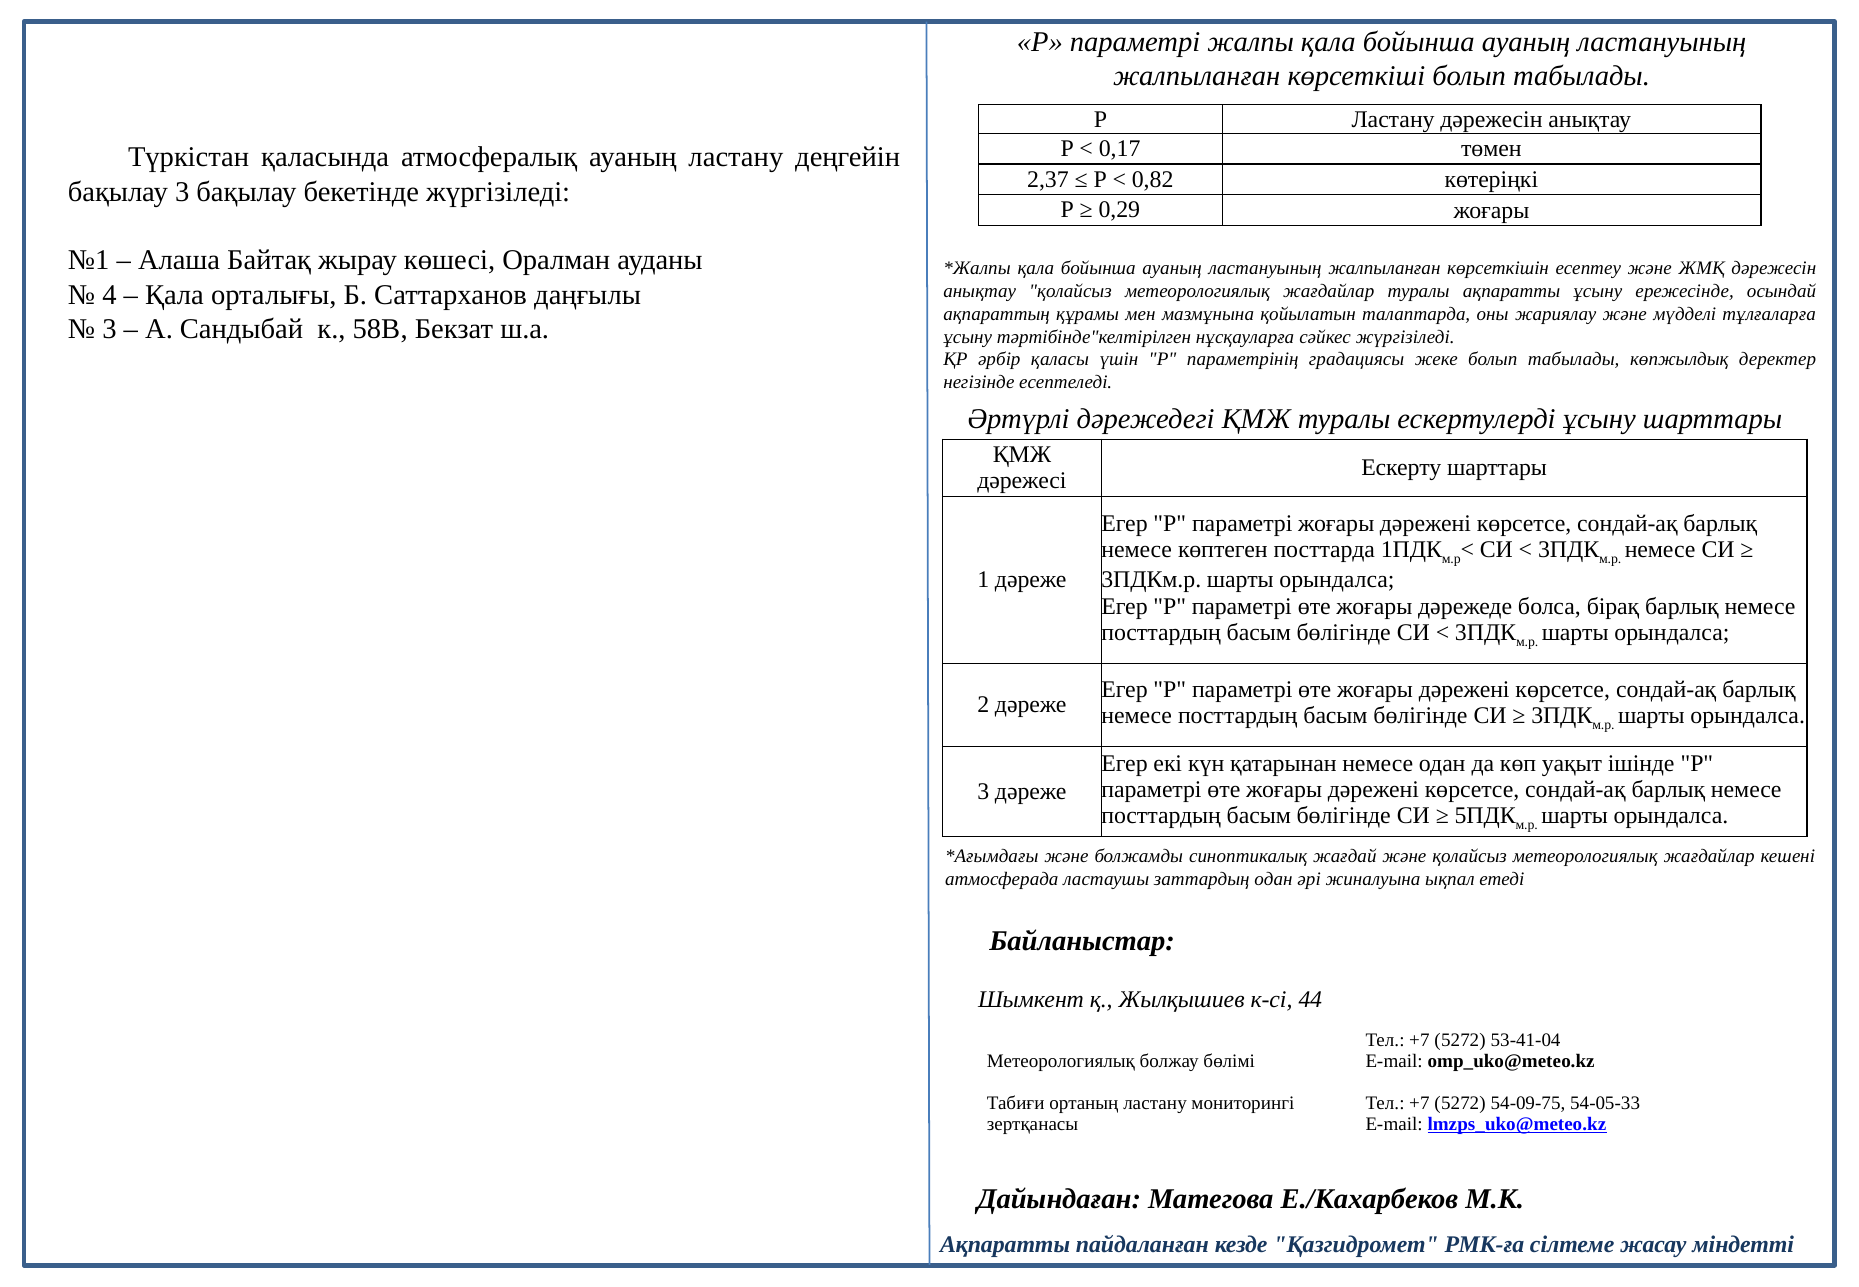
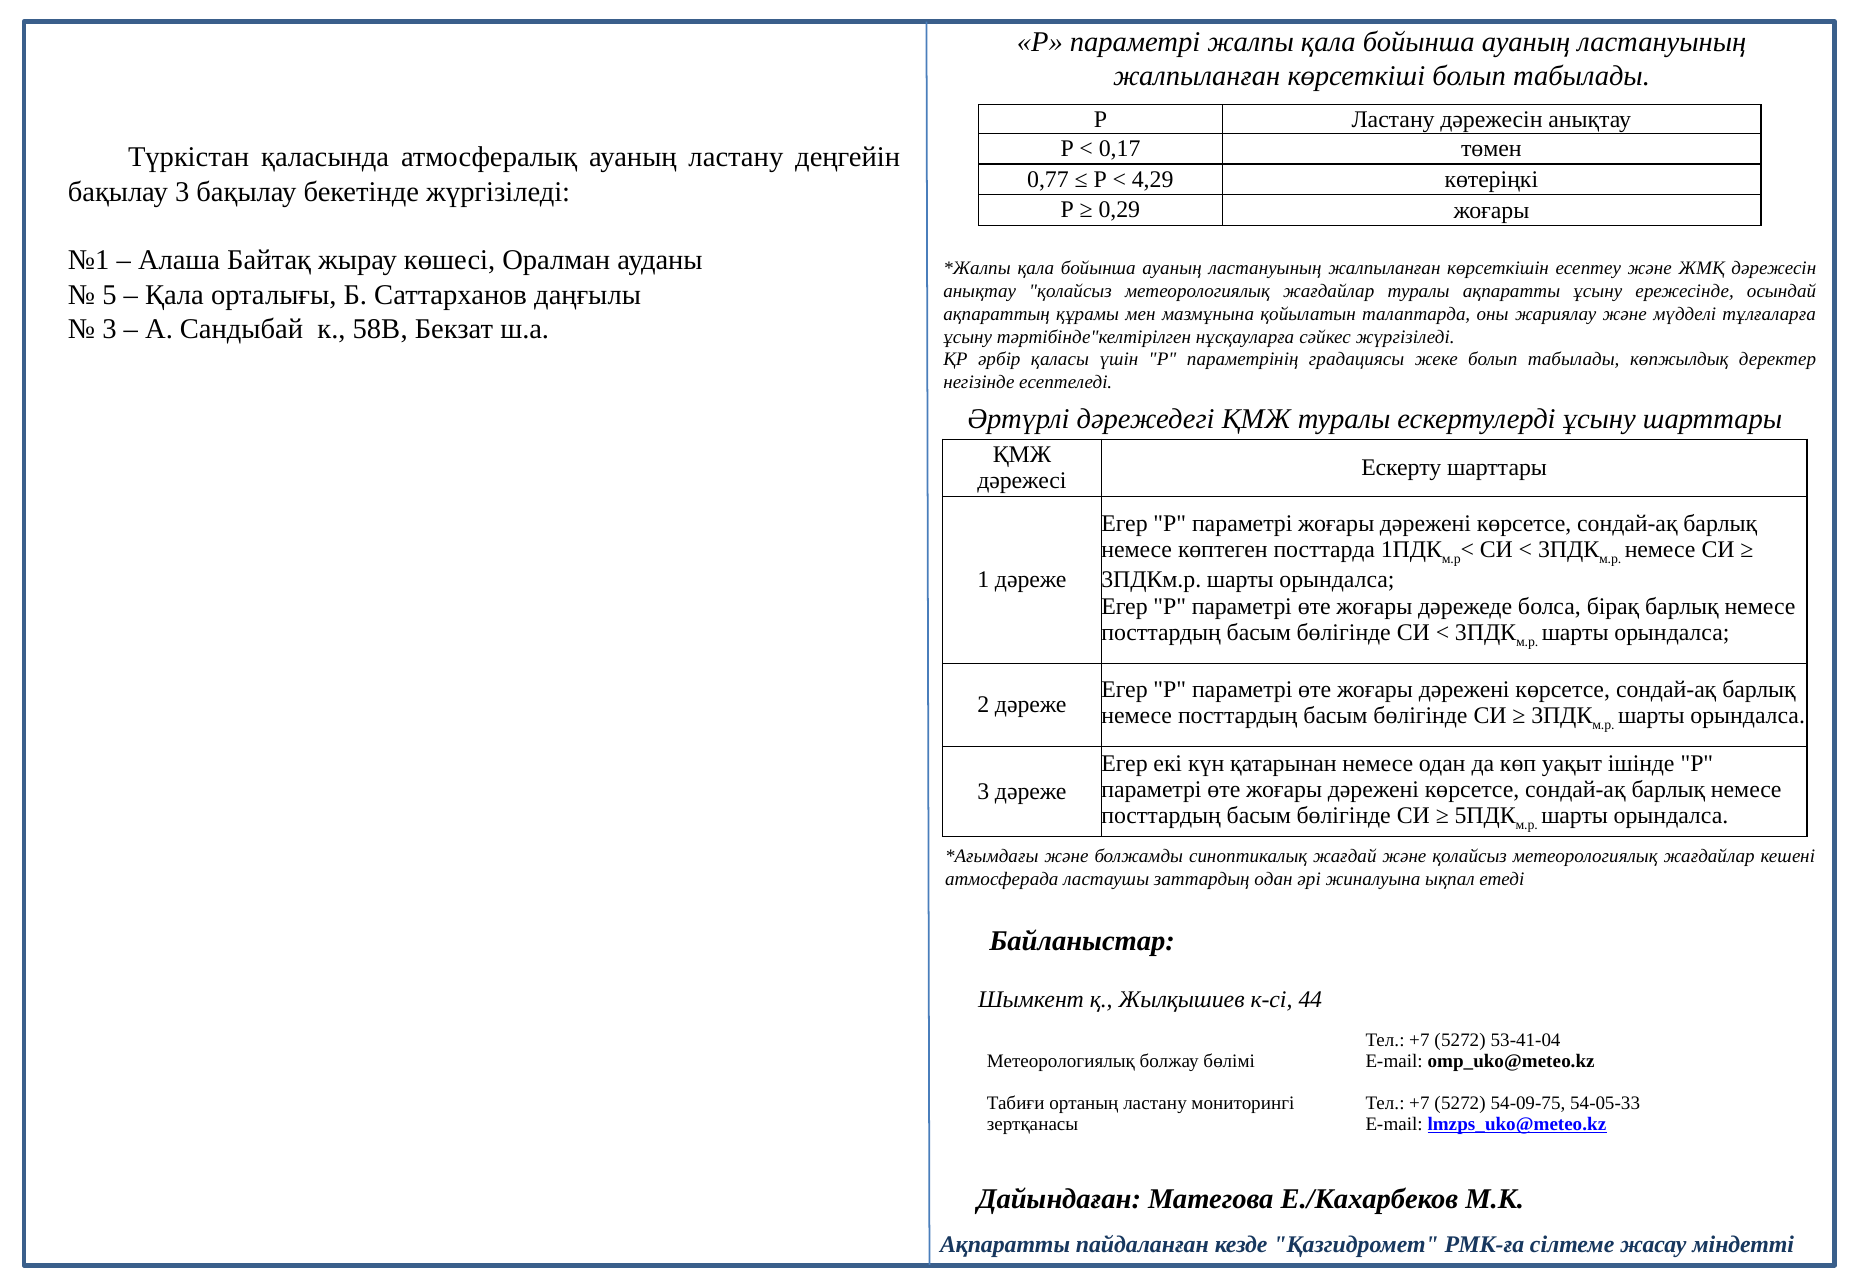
2,37: 2,37 -> 0,77 (1048, 179)
0,82: 0,82 -> 4,29 (1153, 179)
4: 4 -> 5 (109, 295)
